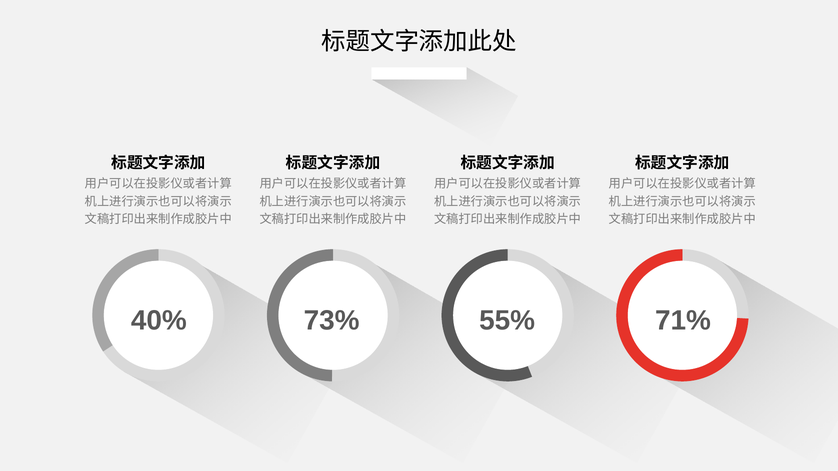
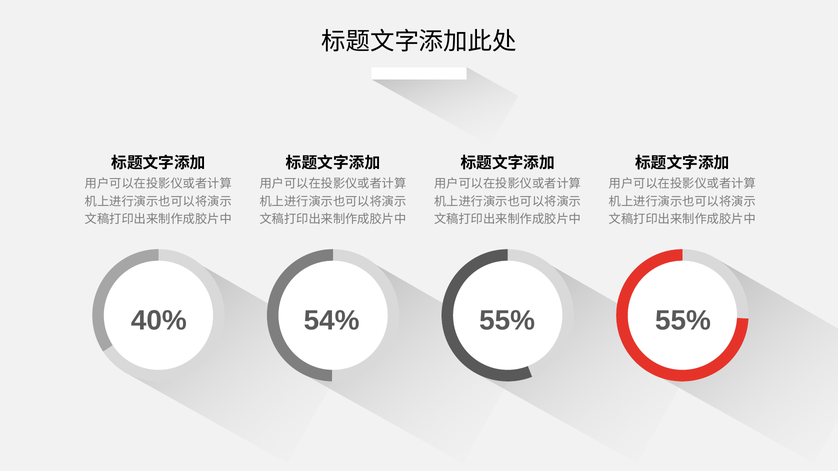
73%: 73% -> 54% (332, 321)
55% 71%: 71% -> 55% (683, 321)
